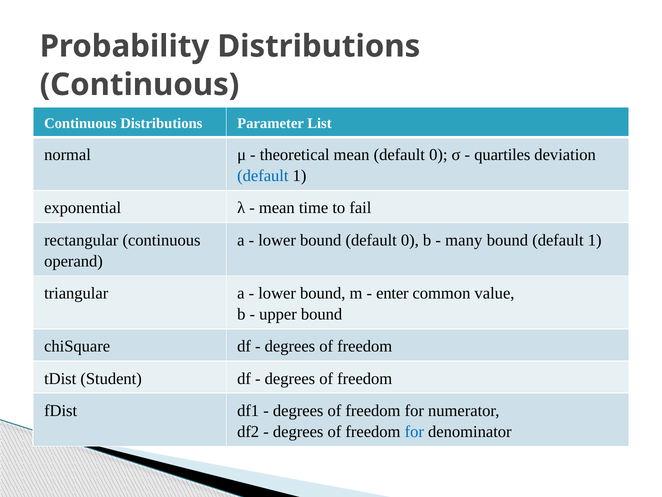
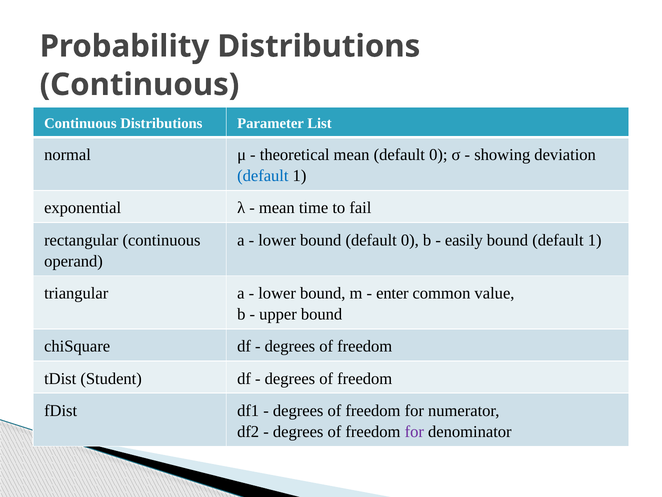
quartiles: quartiles -> showing (502, 155)
many: many -> easily (464, 240)
for colour: blue -> purple (414, 431)
